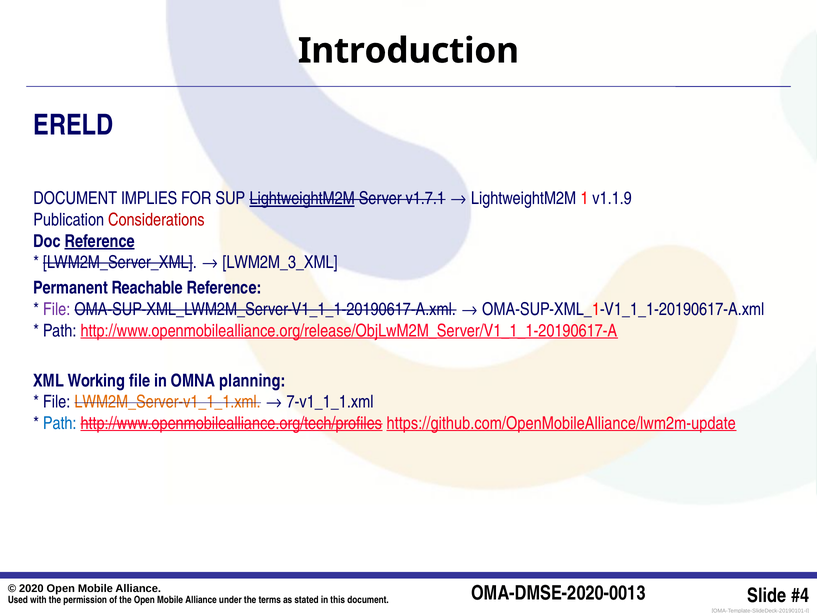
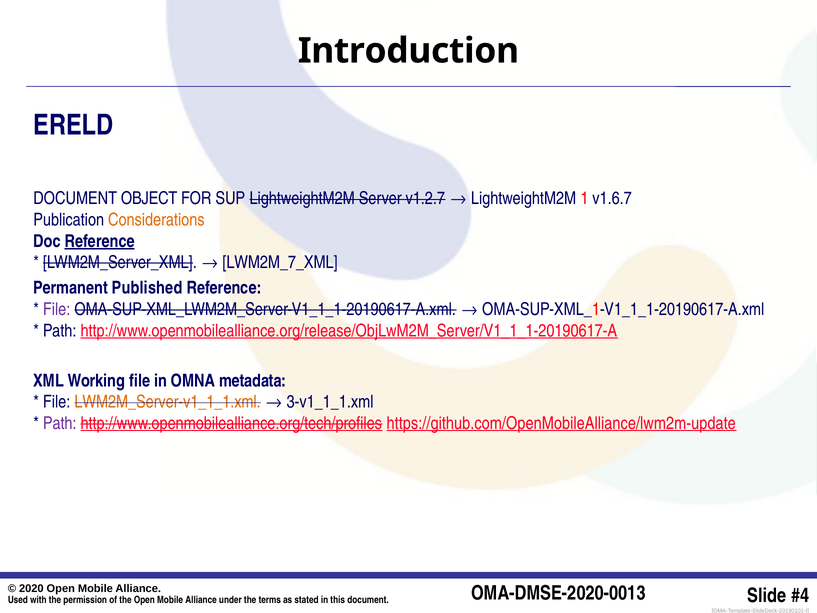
IMPLIES: IMPLIES -> OBJECT (149, 199)
LightweightM2M underline: present -> none (302, 199)
v1.7.1: v1.7.1 -> v1.2.7 (425, 199)
v1.1.9: v1.1.9 -> v1.6.7 (612, 199)
Considerations colour: red -> orange (156, 220)
LWM2M_3_XML: LWM2M_3_XML -> LWM2M_7_XML (280, 262)
Reachable: Reachable -> Published (147, 288)
planning: planning -> metadata (253, 381)
7-v1_1_1.xml: 7-v1_1_1.xml -> 3-v1_1_1.xml (330, 402)
Path colour: blue -> purple (60, 423)
